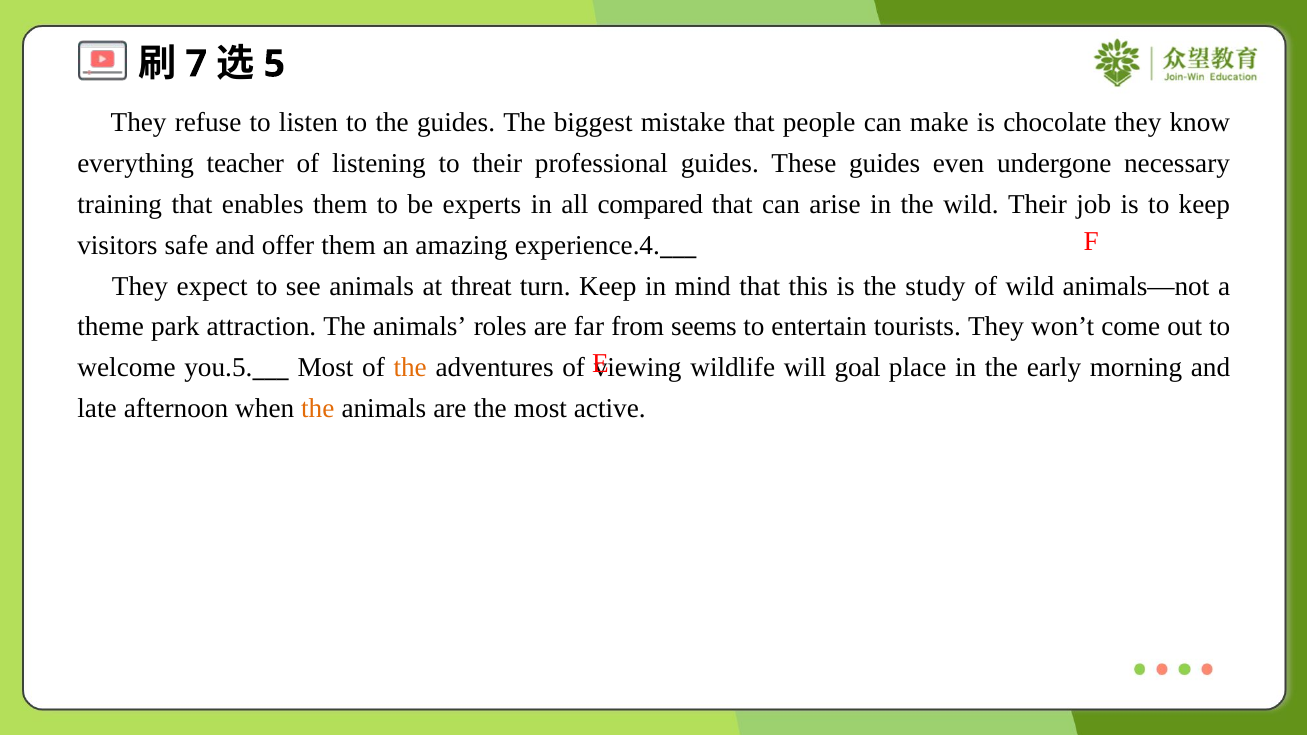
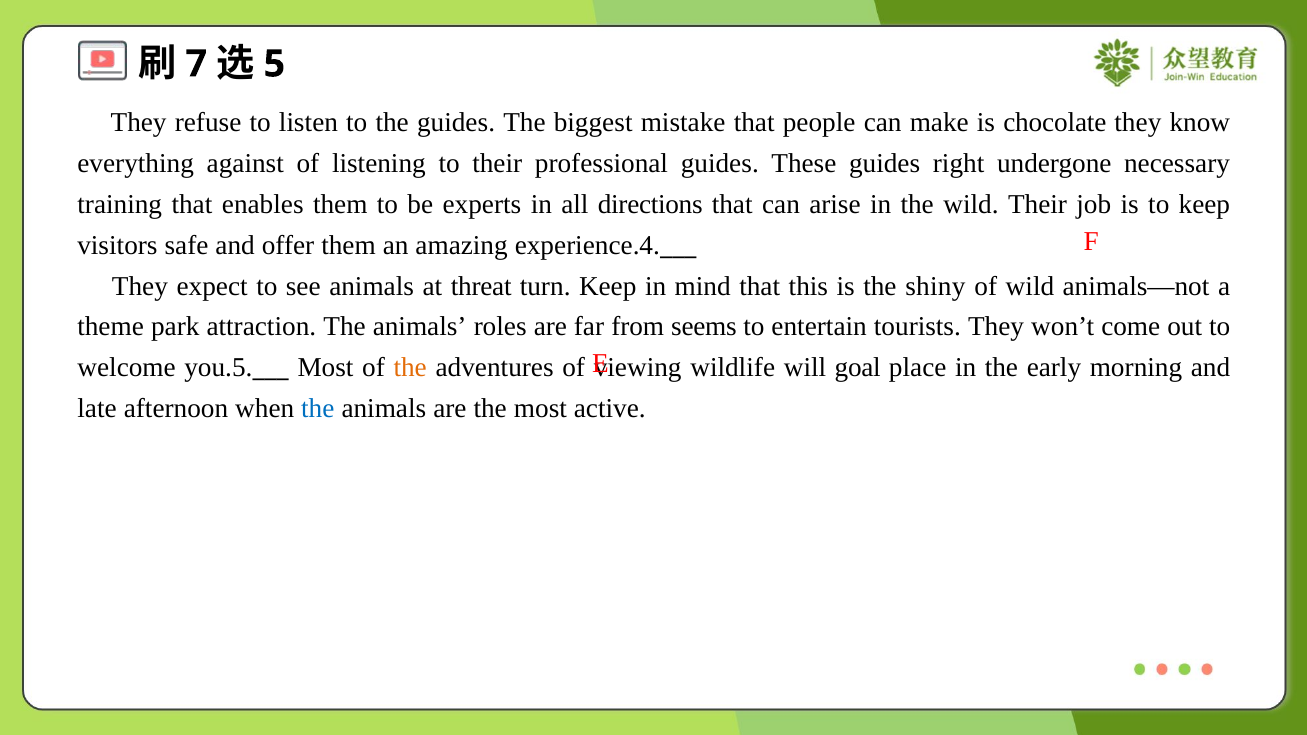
teacher: teacher -> against (245, 164)
even: even -> right (959, 164)
compared: compared -> directions (650, 205)
study: study -> shiny (935, 286)
the colour: orange -> blue (318, 409)
